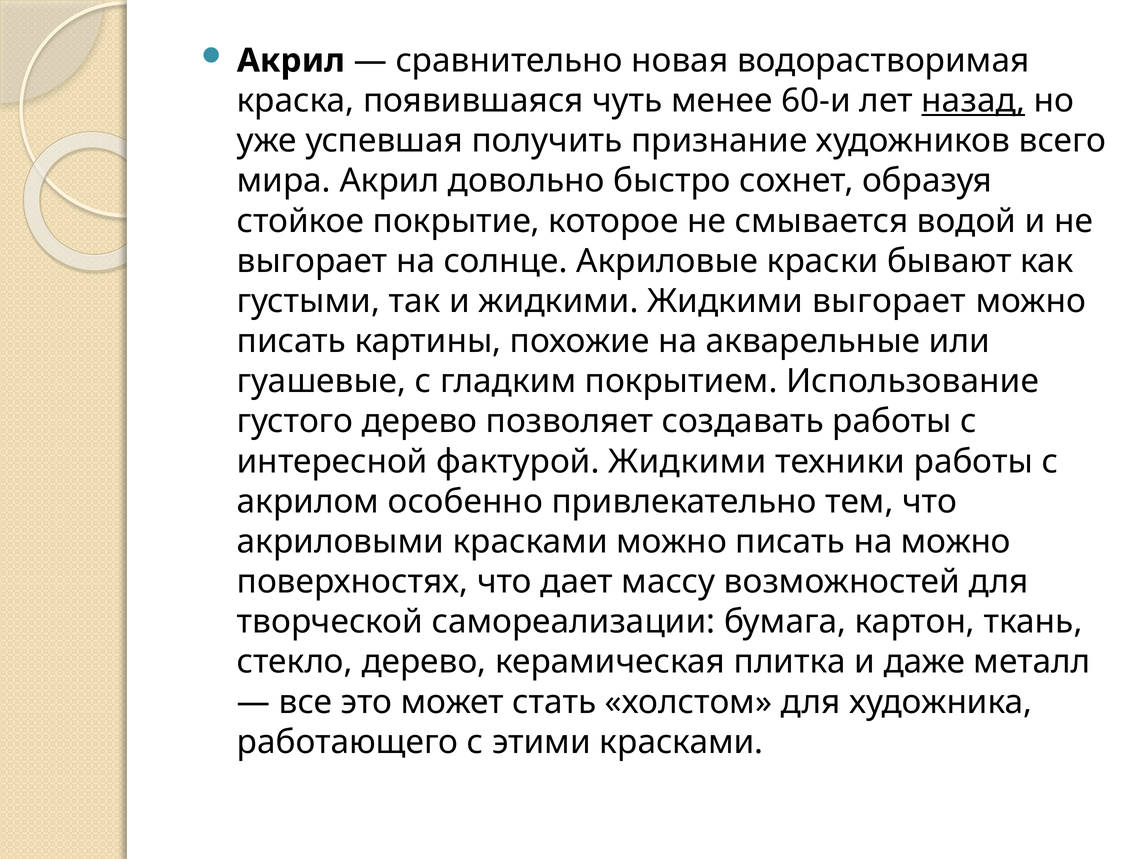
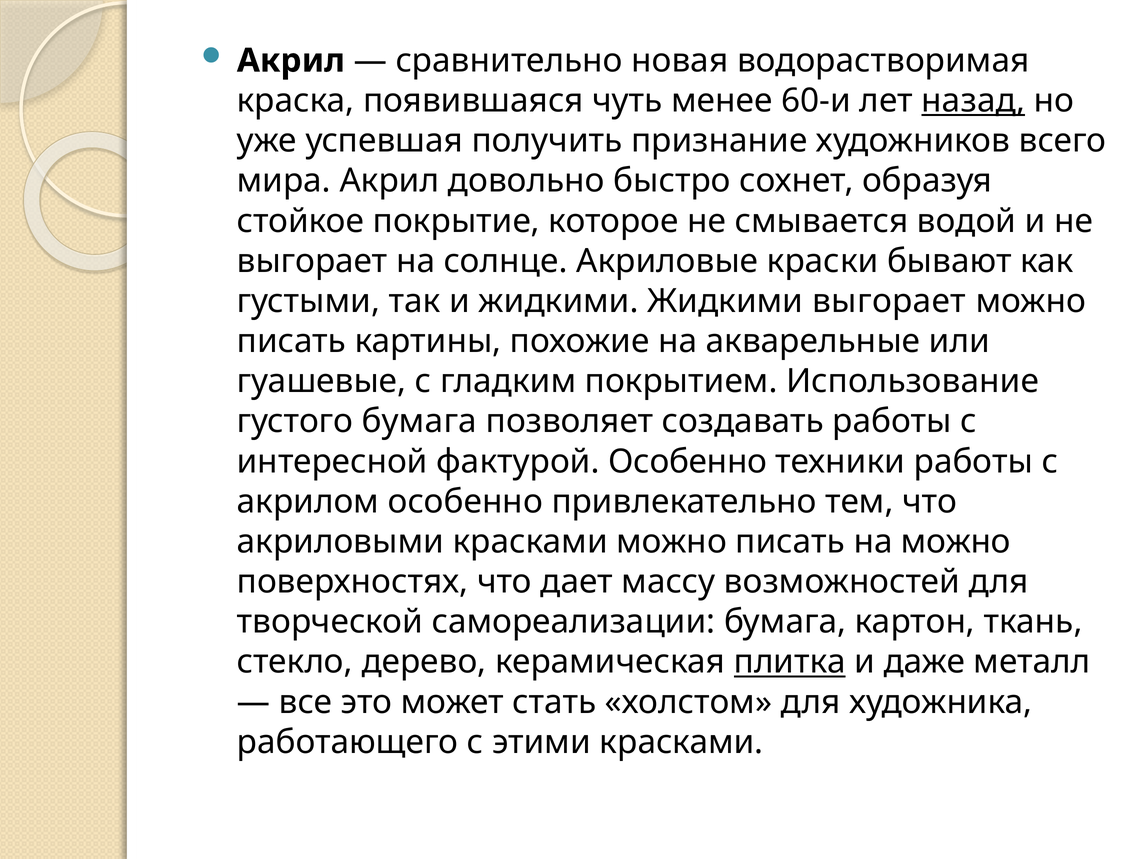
густого дерево: дерево -> бумага (419, 421)
фактурой Жидкими: Жидкими -> Особенно (688, 461)
плитка underline: none -> present (790, 662)
